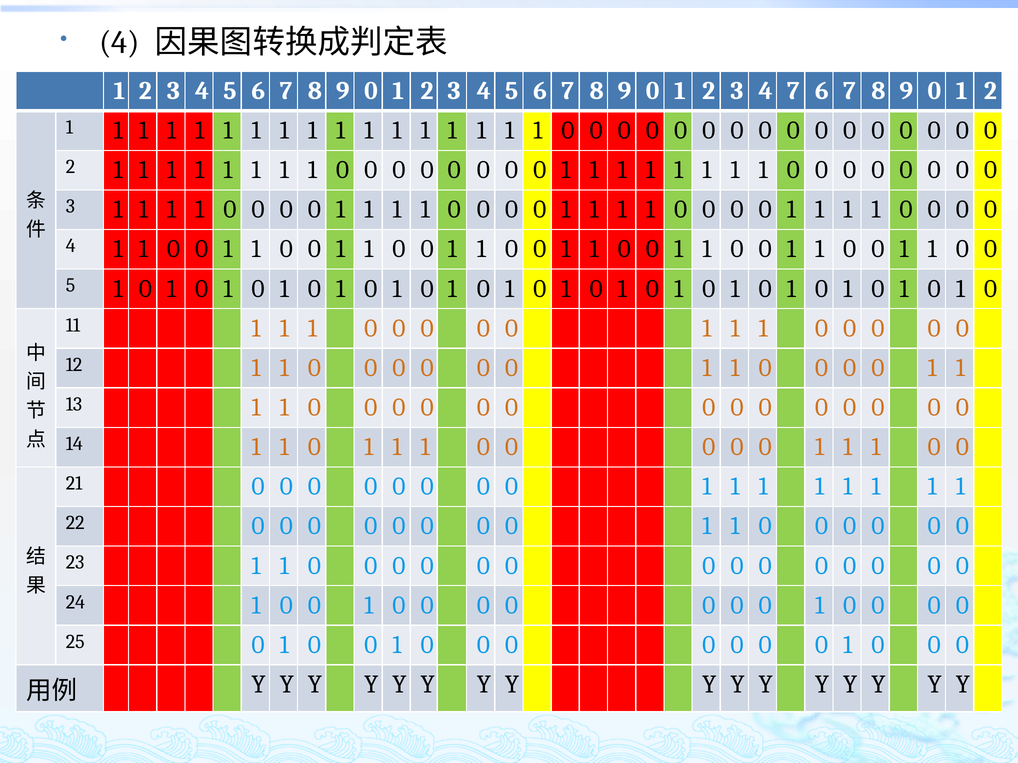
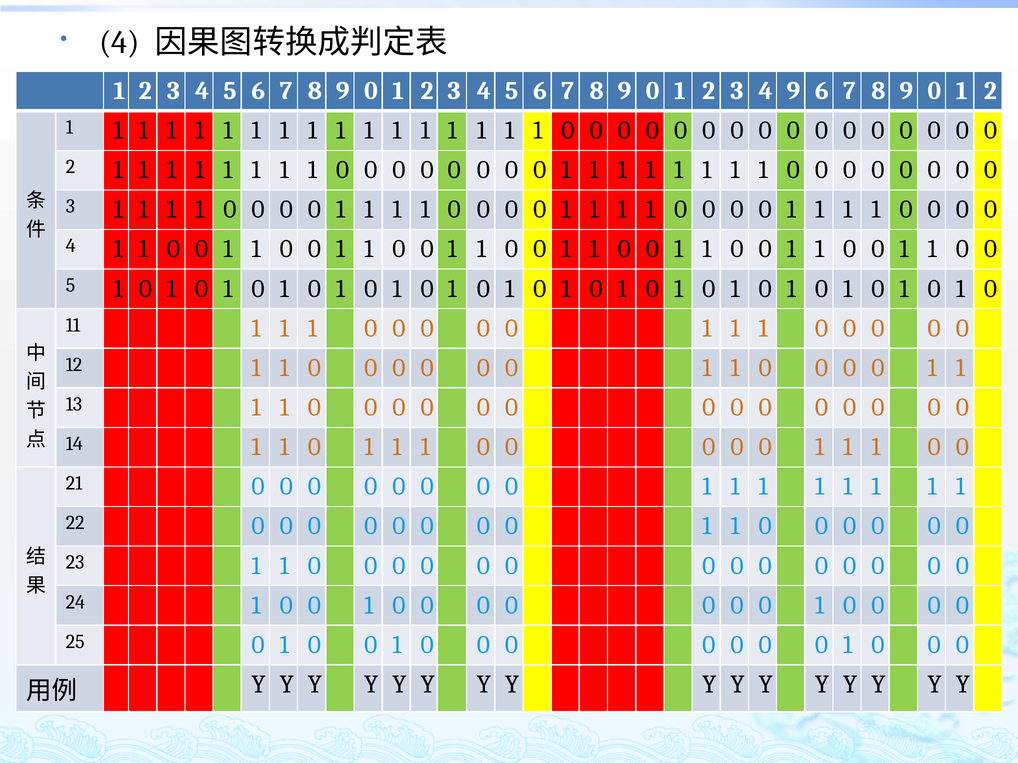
4 7: 7 -> 9 (793, 91)
